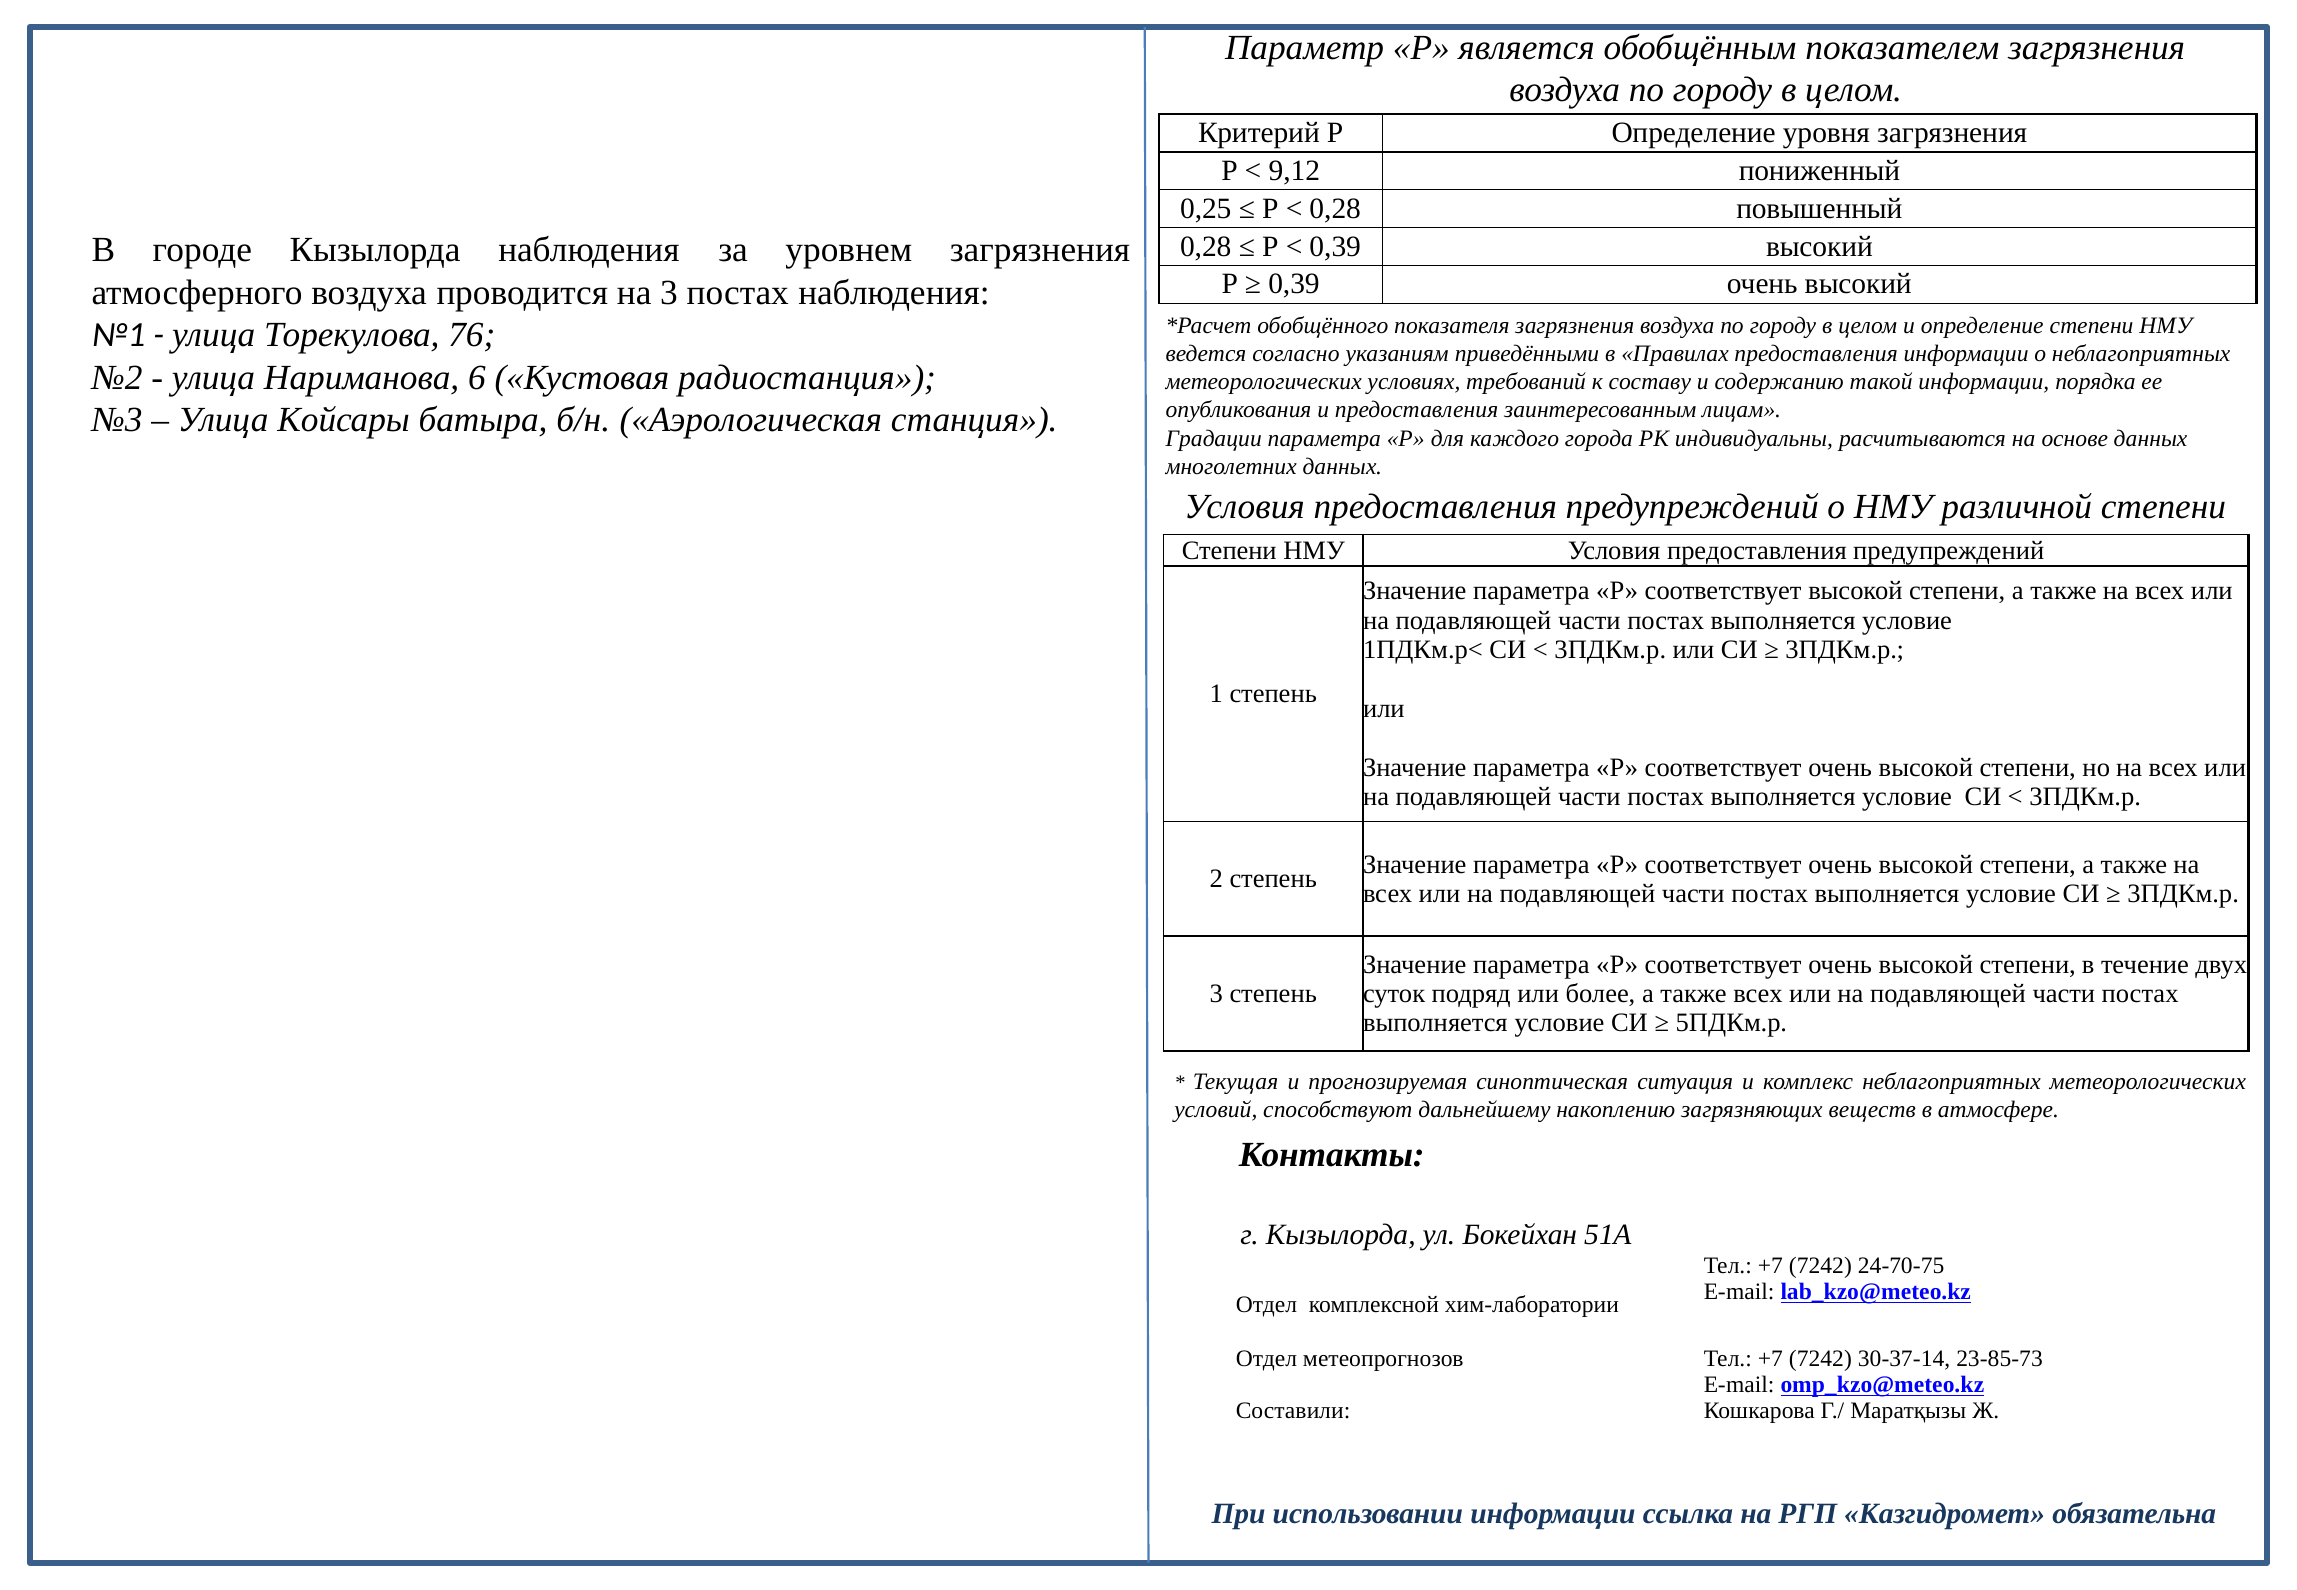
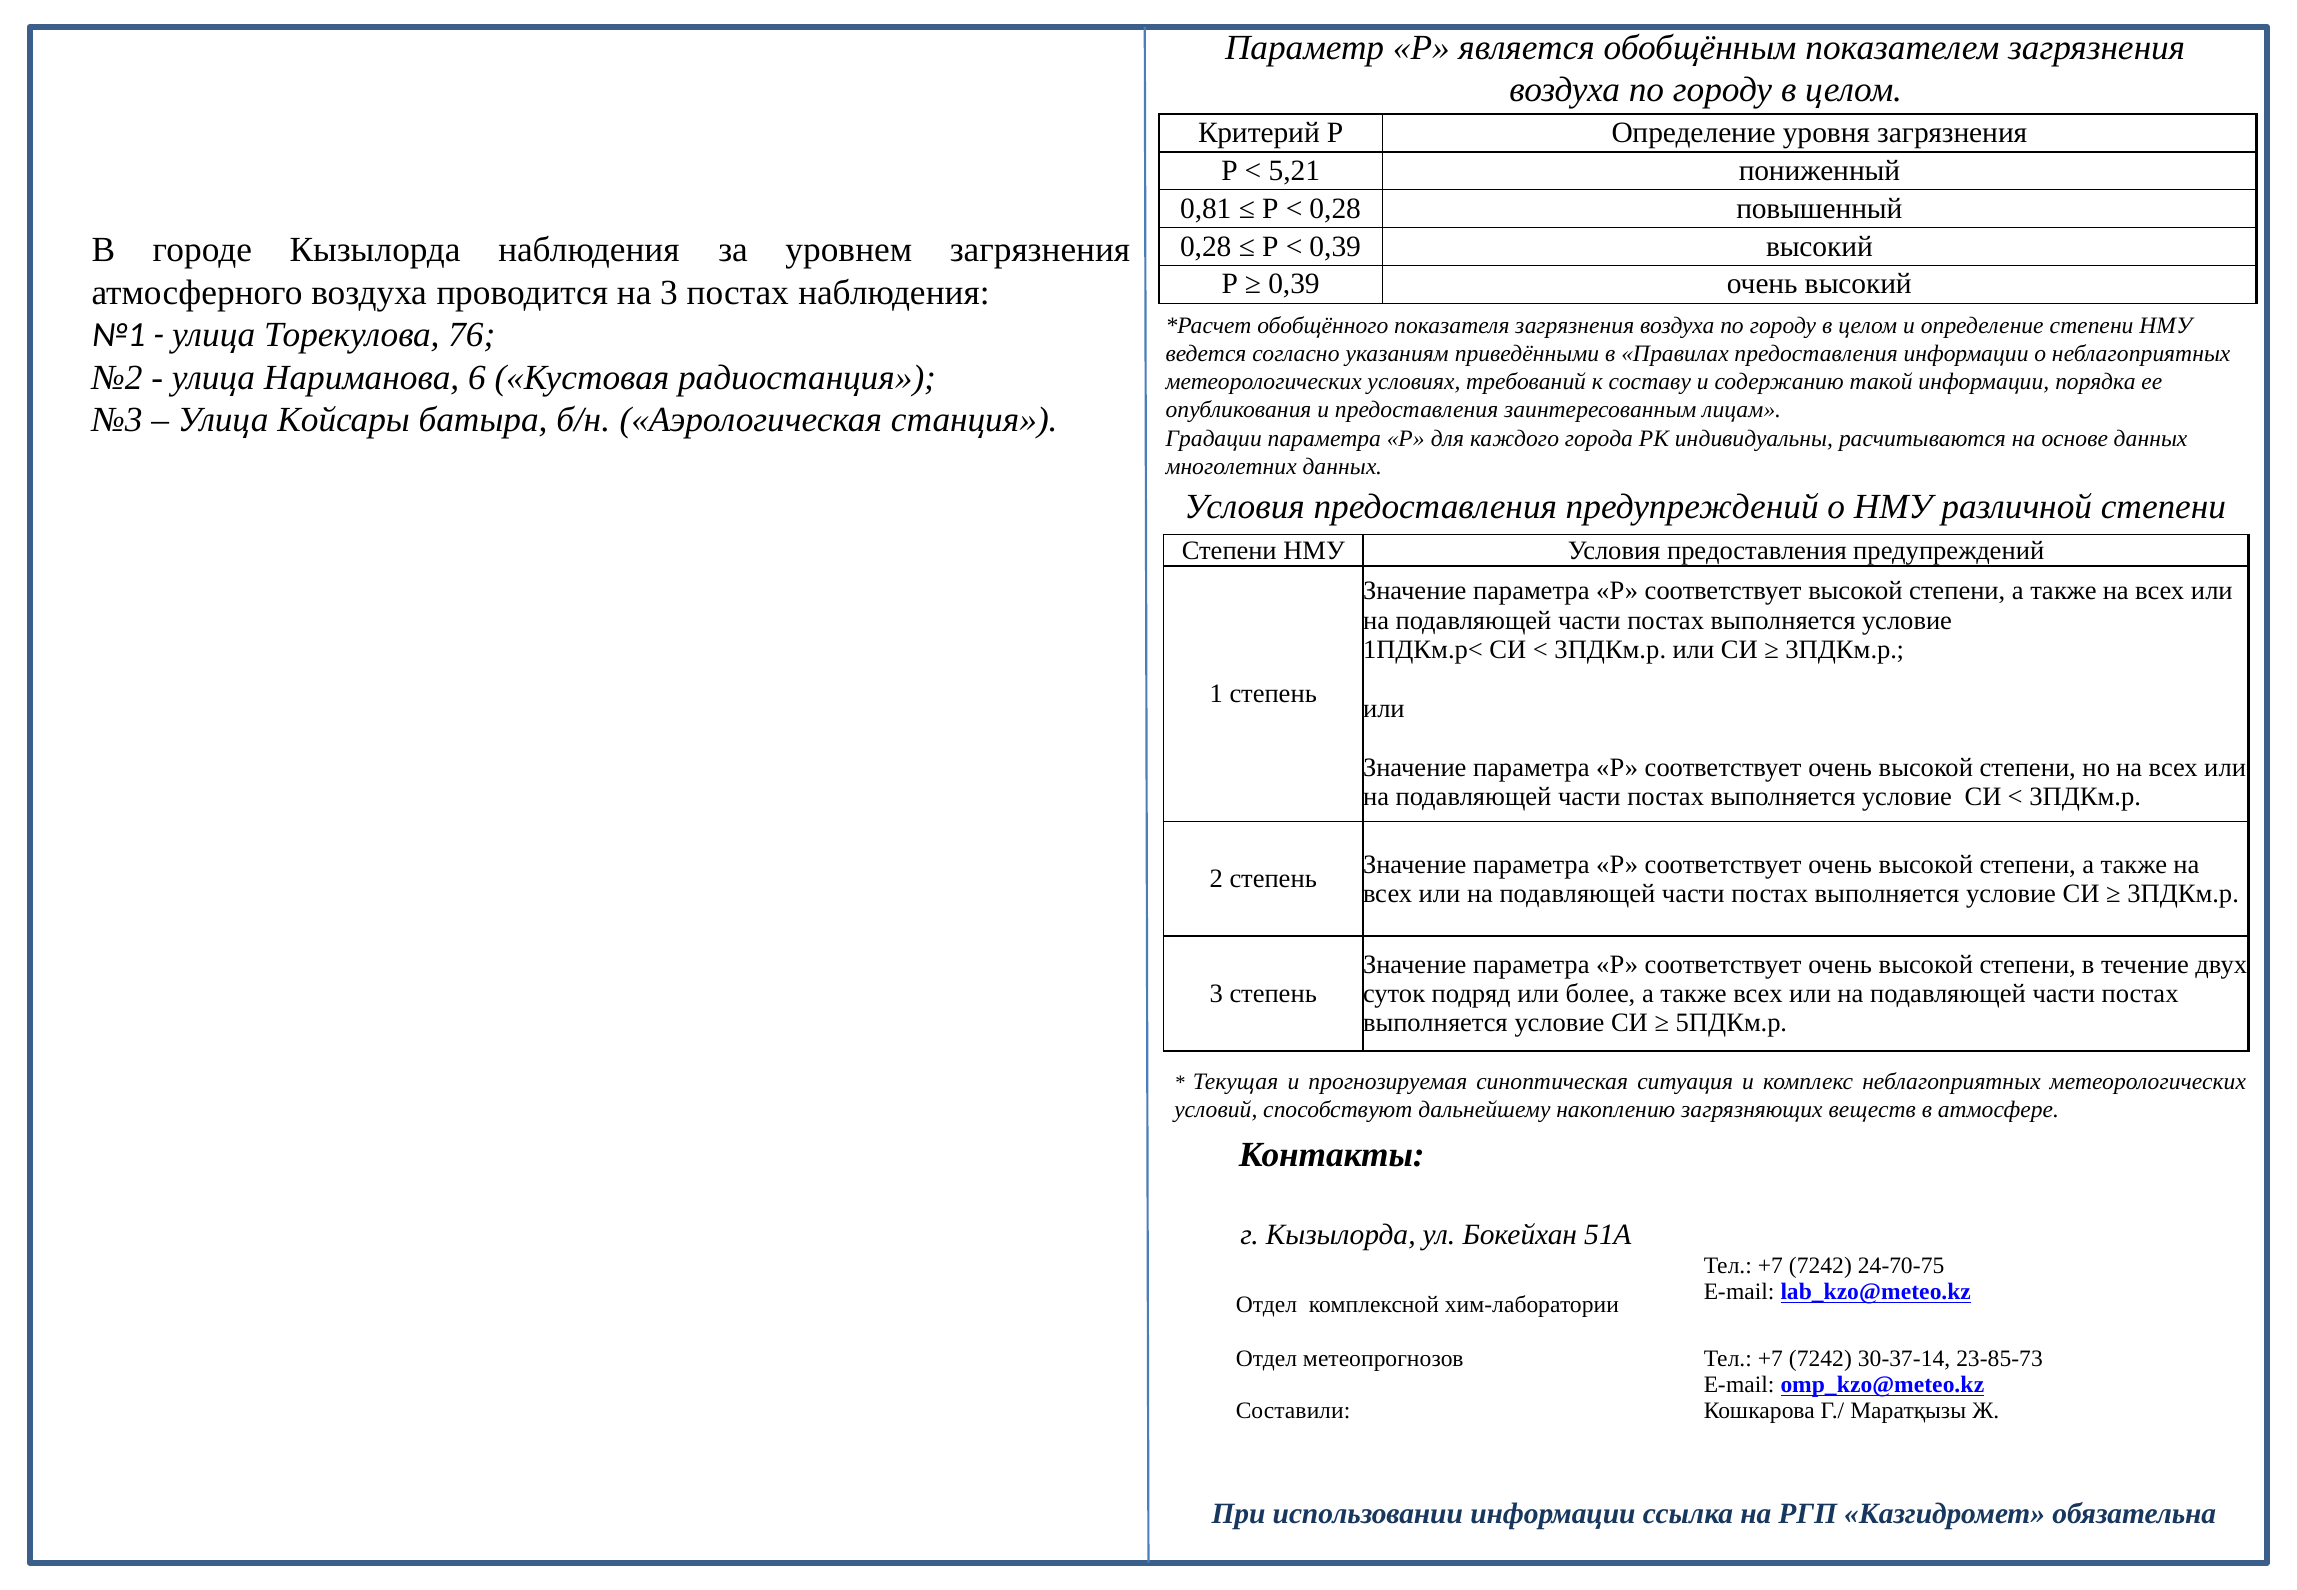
9,12: 9,12 -> 5,21 (1294, 171)
0,25: 0,25 -> 0,81 (1206, 208)
